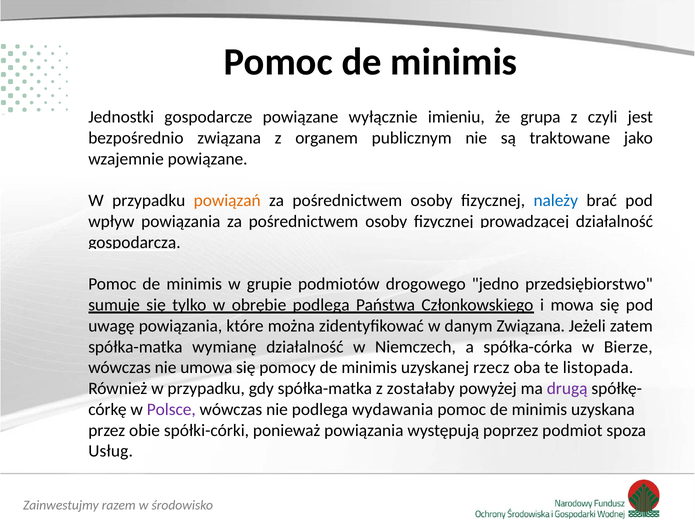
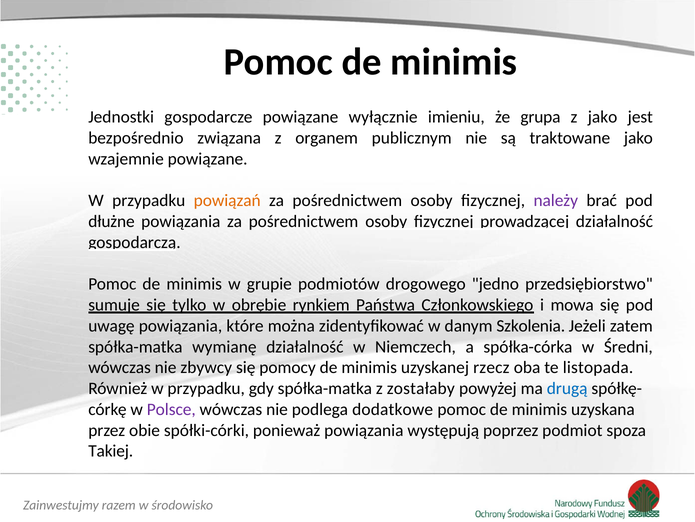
z czyli: czyli -> jako (603, 117)
należy colour: blue -> purple (556, 200)
wpływ: wpływ -> dłużne (111, 221)
obrębie podlega: podlega -> rynkiem (321, 305)
danym Związana: Związana -> Szkolenia (531, 325)
Bierze: Bierze -> Średni (628, 346)
umowa: umowa -> zbywcy (206, 367)
drugą colour: purple -> blue (567, 388)
wydawania: wydawania -> dodatkowe (393, 409)
Usług: Usług -> Takiej (111, 451)
